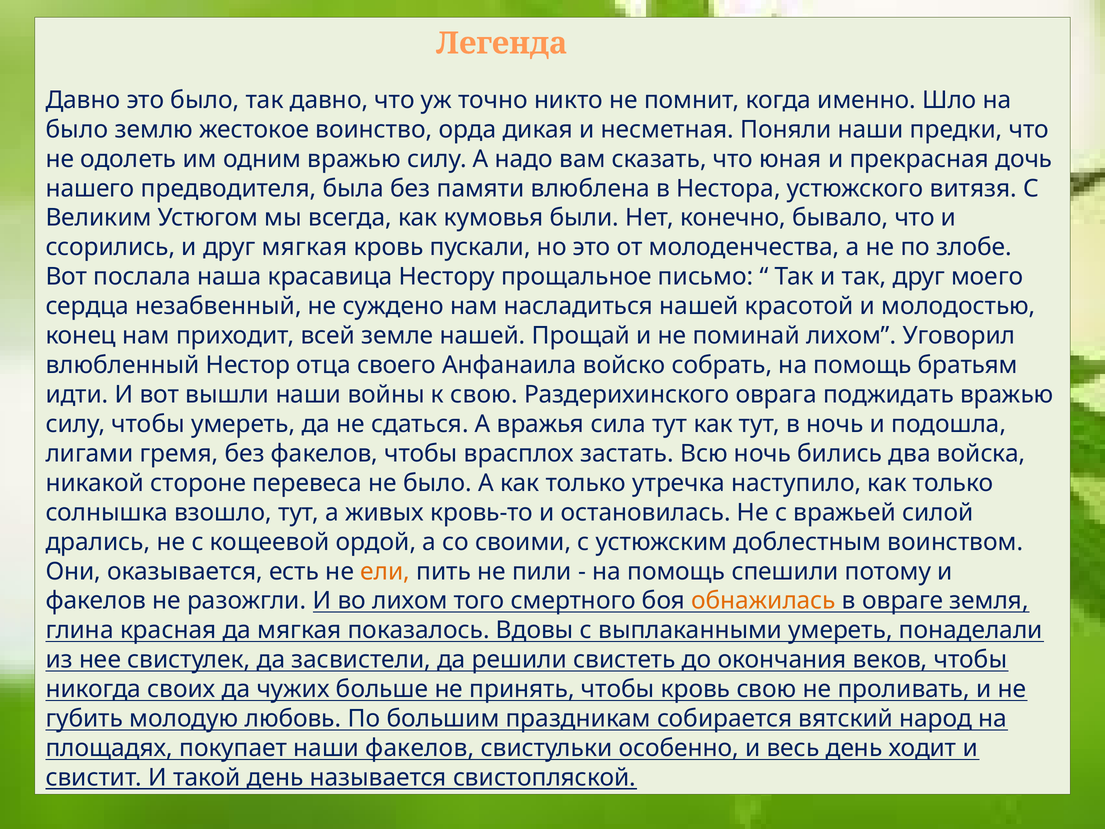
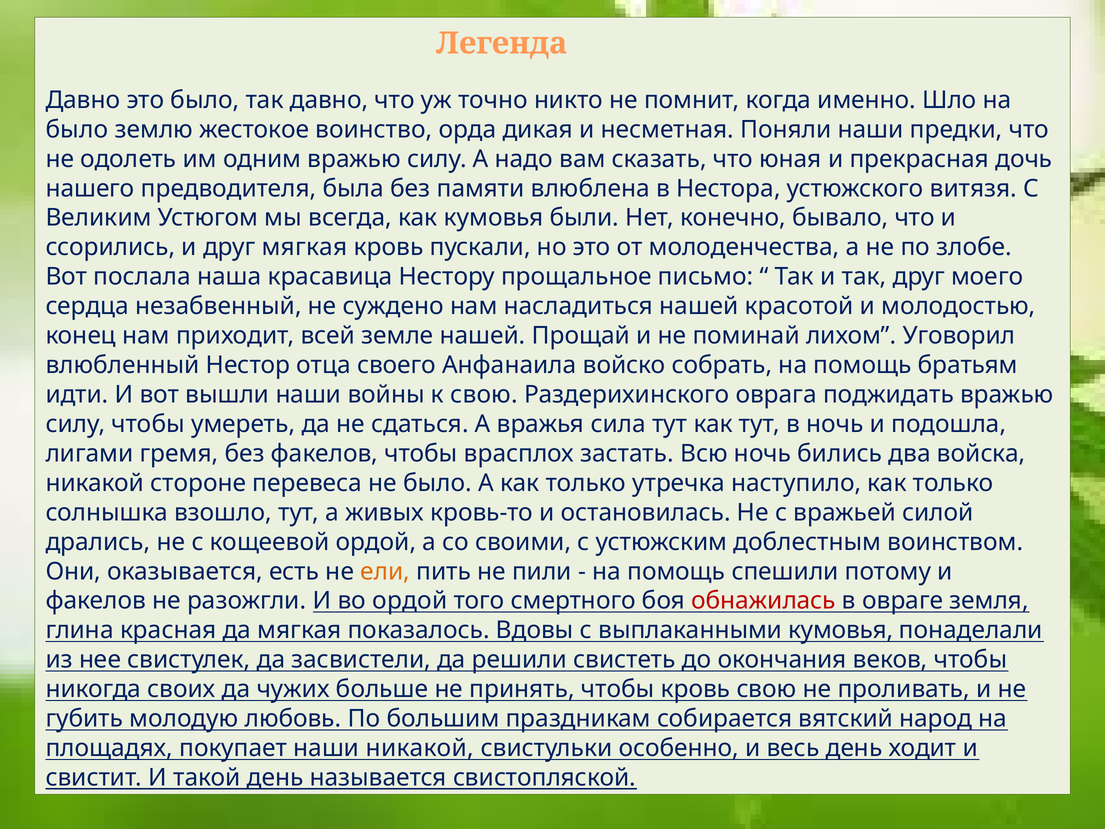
во лихом: лихом -> ордой (410, 601)
обнажилась colour: orange -> red (764, 601)
выплаканными умереть: умереть -> кумовья (841, 630)
наши факелов: факелов -> никакой (420, 748)
